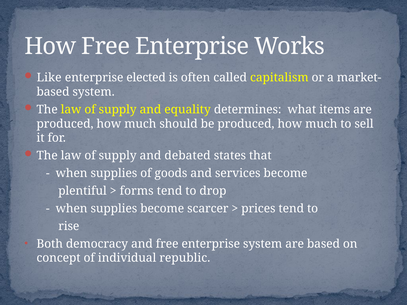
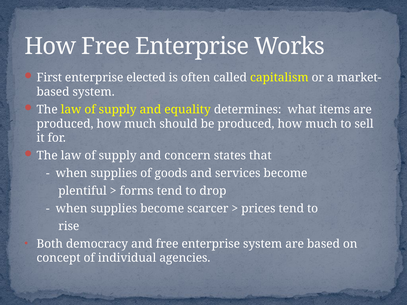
Like: Like -> First (49, 78)
debated: debated -> concern (188, 156)
republic: republic -> agencies (185, 258)
